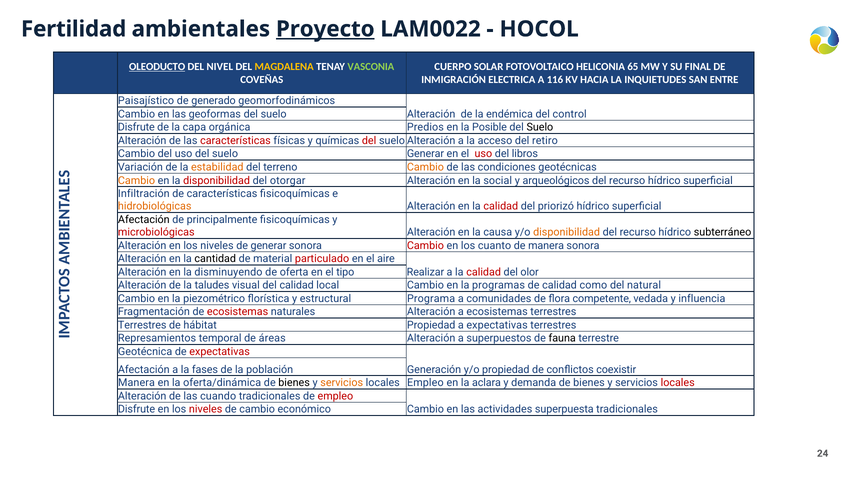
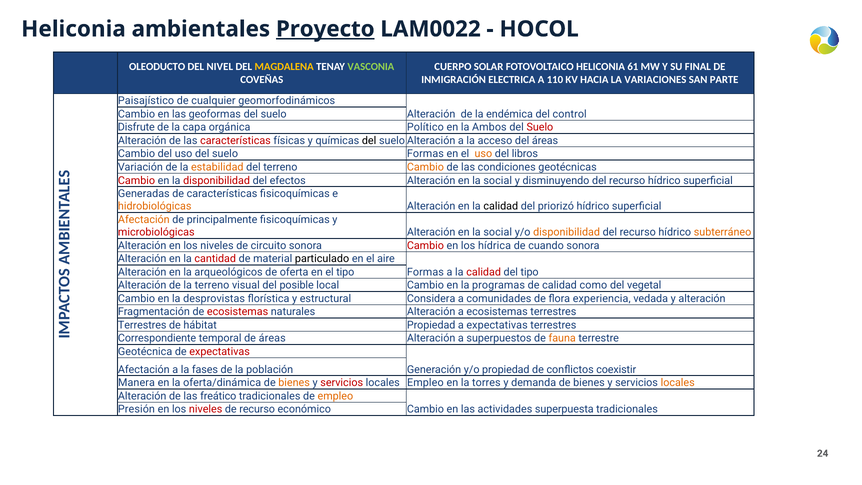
Fertilidad: Fertilidad -> Heliconia (74, 29)
OLEODUCTO underline: present -> none (157, 67)
65: 65 -> 61 (633, 67)
116: 116 -> 110 (555, 80)
INQUIETUDES: INQUIETUDES -> VARIACIONES (655, 80)
ENTRE: ENTRE -> PARTE (724, 80)
generado: generado -> cualquier (213, 101)
Predios: Predios -> Político (425, 127)
Posible: Posible -> Ambos (489, 127)
Suelo colour: black -> red (540, 127)
del colour: red -> black (369, 141)
del retiro: retiro -> áreas (545, 141)
suelo Generar: Generar -> Formas (425, 154)
uso colour: red -> orange (483, 154)
Cambio colour: orange -> red (137, 180)
otorgar: otorgar -> efectos (288, 180)
arqueológicos: arqueológicos -> disminuyendo (556, 180)
Infiltración: Infiltración -> Generadas (144, 194)
calidad colour: red -> black (501, 206)
Afectación colour: black -> orange (144, 220)
causa: causa -> social (498, 232)
subterráneo colour: black -> orange (723, 232)
de generar: generar -> circuito (268, 245)
cuanto: cuanto -> hídrica (495, 245)
de manera: manera -> cuando (546, 245)
cantidad colour: black -> red (215, 259)
particulado colour: red -> black (322, 259)
disminuyendo: disminuyendo -> arqueológicos (229, 272)
Realizar: Realizar -> Formas (425, 272)
del olor: olor -> tipo (530, 272)
la taludes: taludes -> terreno (212, 285)
del calidad: calidad -> posible (297, 285)
natural: natural -> vegetal (644, 285)
piezométrico: piezométrico -> desprovistas (214, 298)
Programa: Programa -> Considera (431, 298)
competente: competente -> experiencia (602, 298)
y influencia: influencia -> alteración (702, 298)
Represamientos: Represamientos -> Correspondiente (157, 338)
fauna colour: black -> orange (562, 338)
bienes colour: black -> orange (294, 383)
servicios colour: orange -> red (342, 383)
aclara: aclara -> torres (486, 383)
locales colour: red -> orange (678, 383)
cuando: cuando -> freático (218, 396)
empleo colour: red -> orange (335, 396)
Disfrute: Disfrute -> Presión (136, 409)
de cambio: cambio -> recurso (257, 409)
